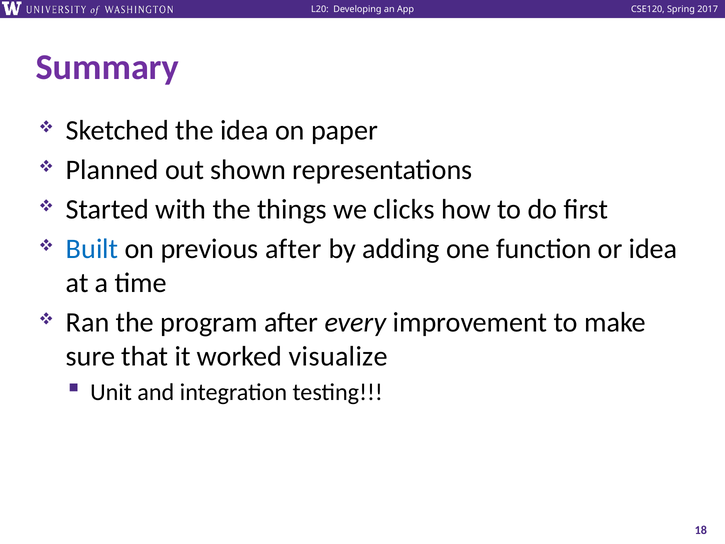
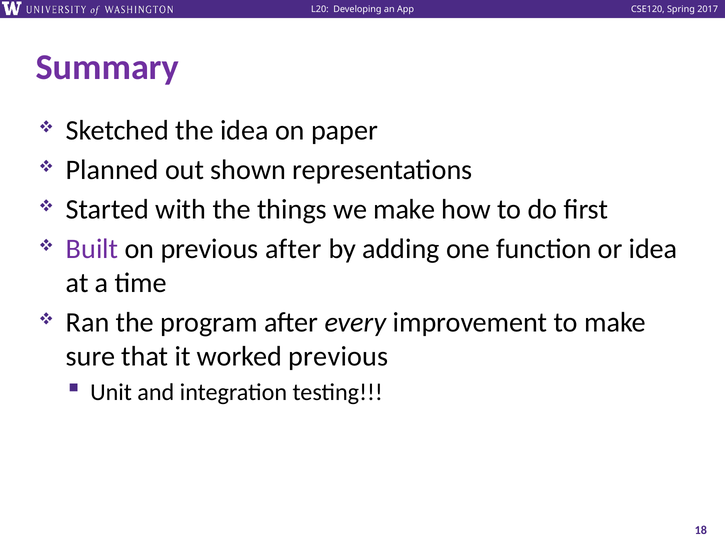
we clicks: clicks -> make (404, 210)
Built colour: blue -> purple (92, 249)
worked visualize: visualize -> previous (338, 356)
